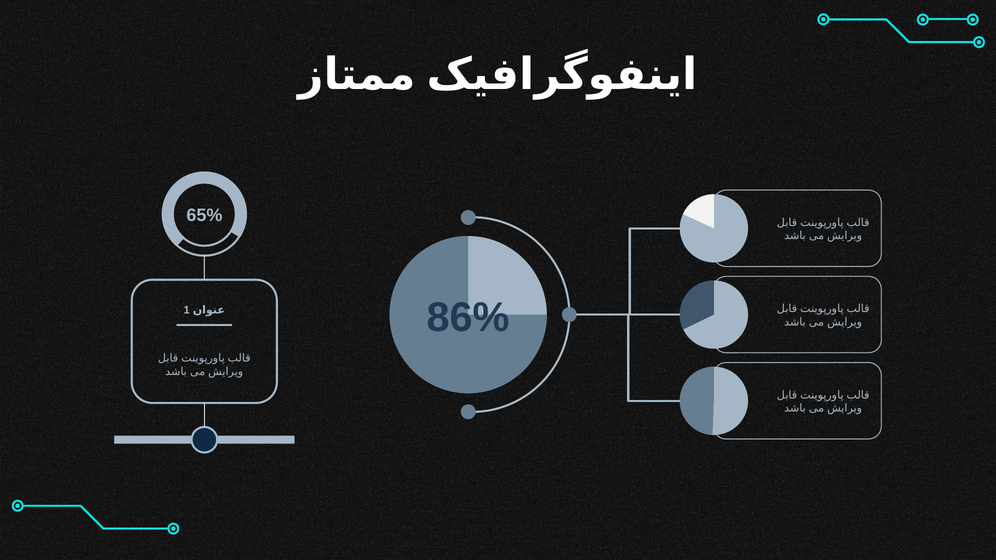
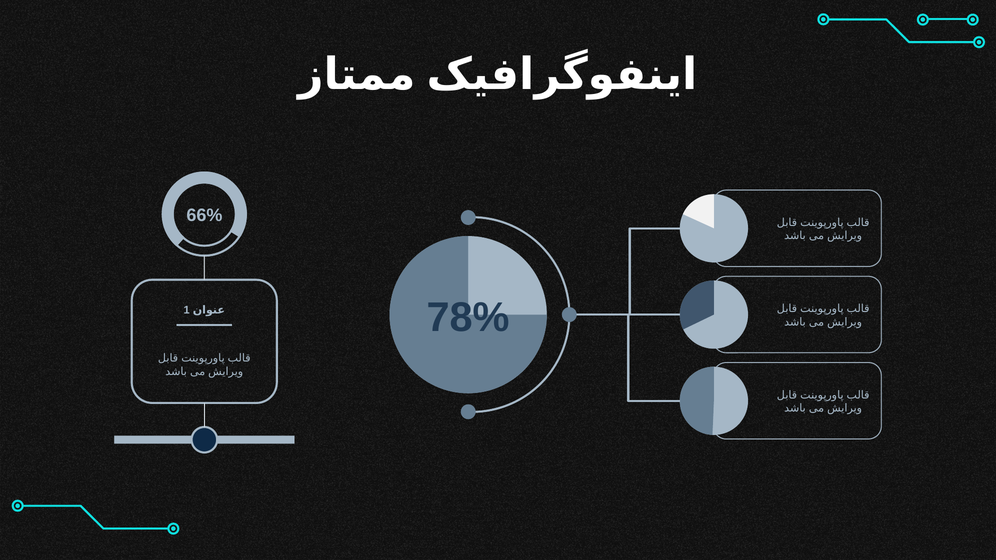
65%: 65% -> 66% (204, 216)
86%: 86% -> 78% (468, 318)
